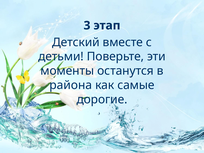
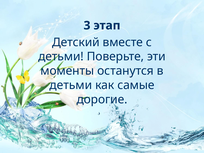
района: района -> детьми (71, 85)
